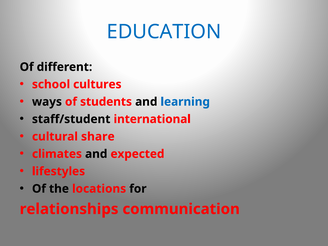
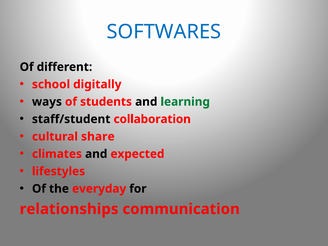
EDUCATION: EDUCATION -> SOFTWARES (164, 32)
cultures: cultures -> digitally (97, 84)
learning colour: blue -> green (185, 102)
international: international -> collaboration (152, 119)
locations: locations -> everyday (99, 189)
